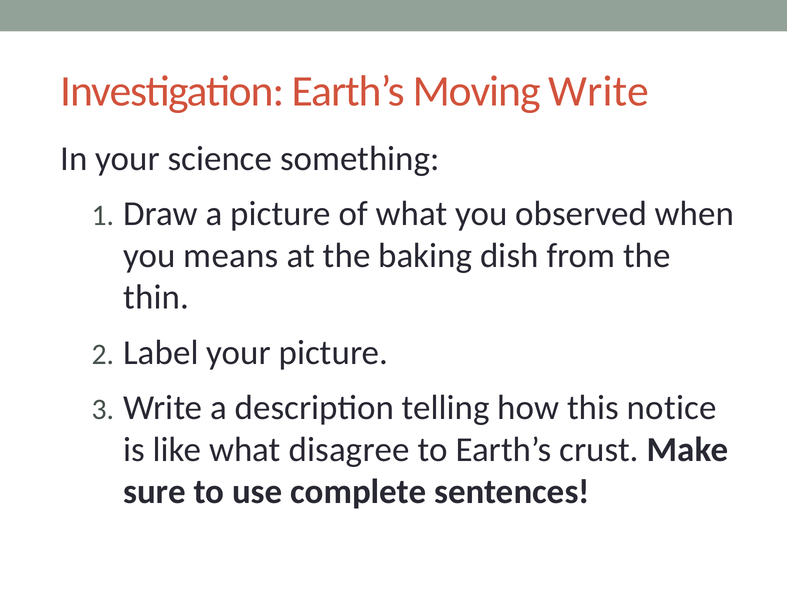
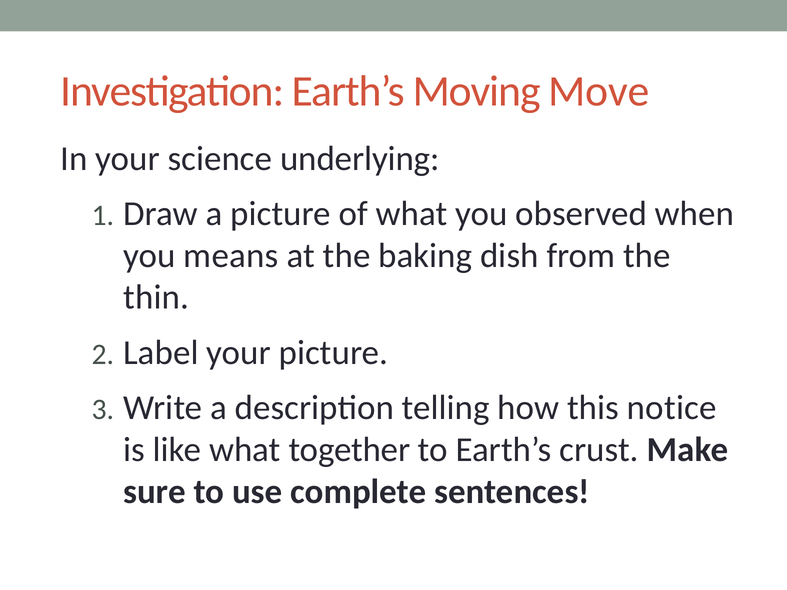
Moving Write: Write -> Move (599, 92)
something: something -> underlying (360, 159)
disagree: disagree -> together (349, 450)
